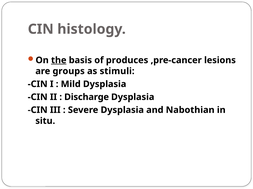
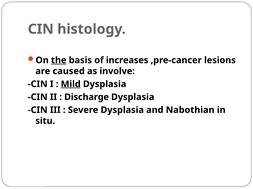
produces: produces -> increases (127, 60)
groups: groups -> caused (69, 71)
stimuli: stimuli -> involve (117, 71)
Mild underline: none -> present (71, 84)
